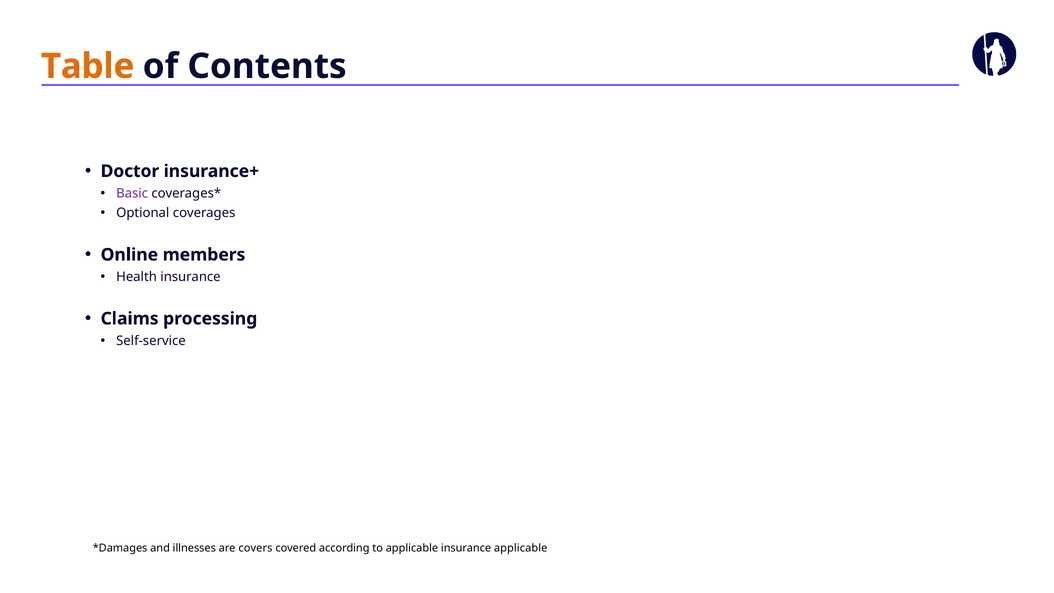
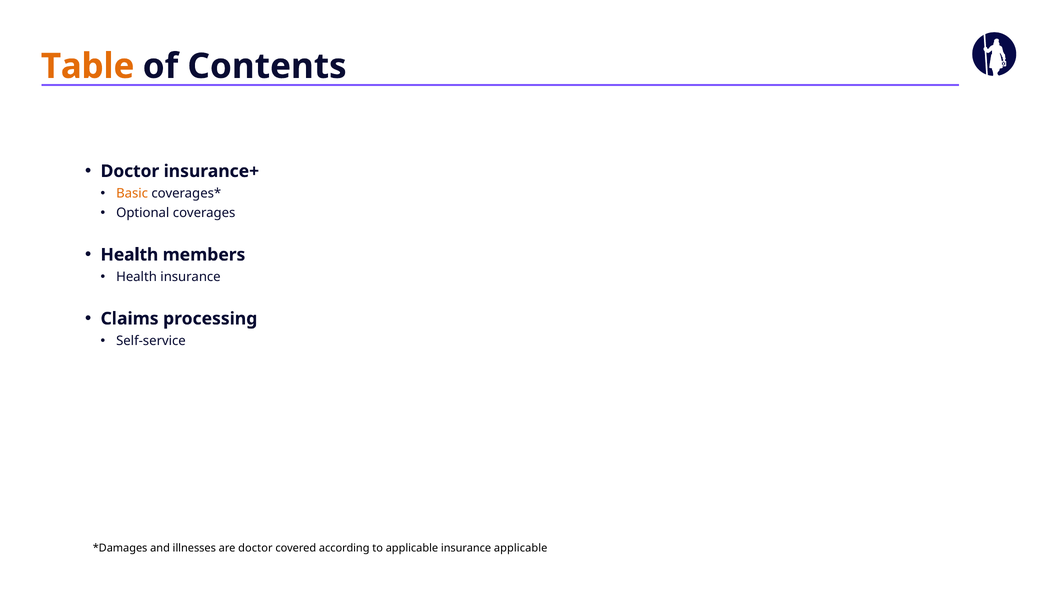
Basic colour: purple -> orange (132, 193)
Online: Online -> Health (129, 255)
are covers: covers -> doctor (255, 548)
